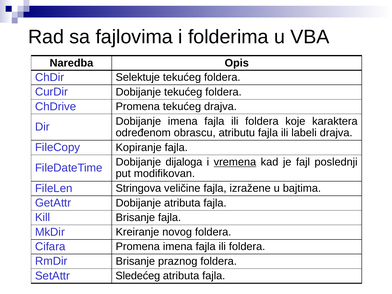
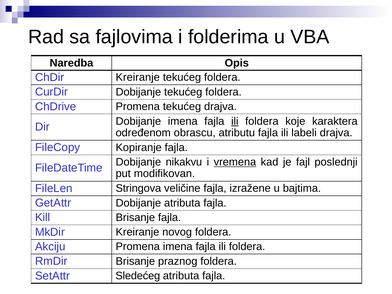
ChDir Selektuje: Selektuje -> Kreiranje (138, 77)
ili underline: none -> present (235, 121)
dijaloga: dijaloga -> nikakvu (184, 162)
Cifara: Cifara -> Akciju (50, 247)
